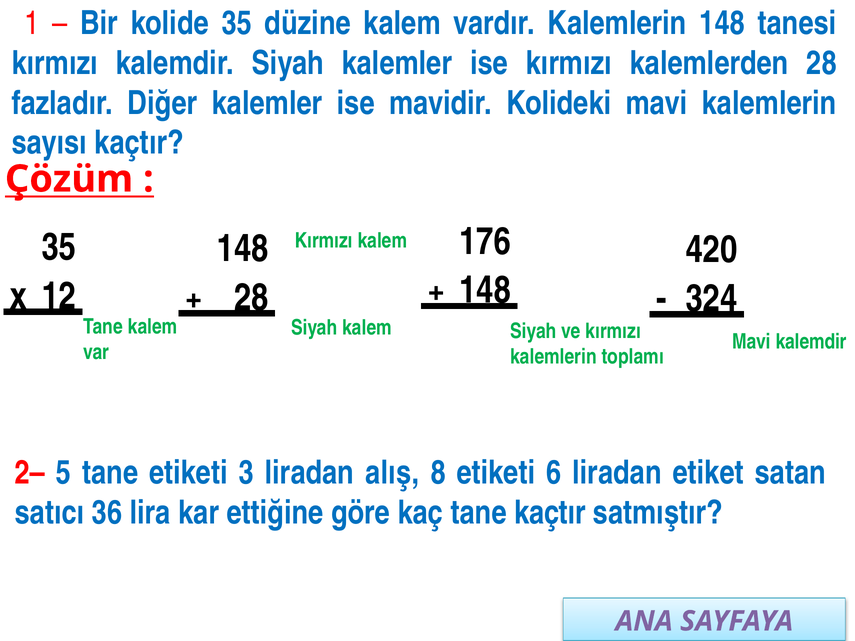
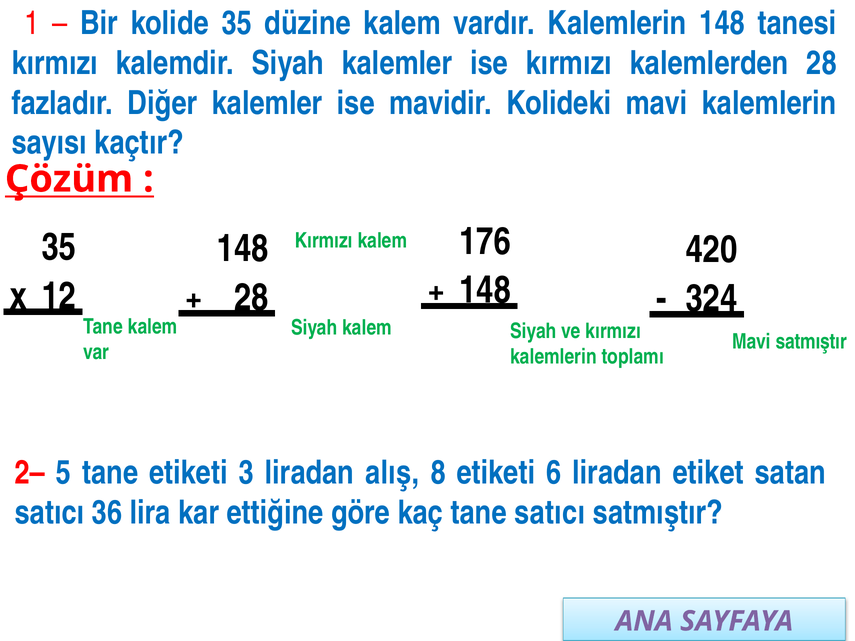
Mavi kalemdir: kalemdir -> satmıştır (811, 342)
tane kaçtır: kaçtır -> satıcı (550, 513)
